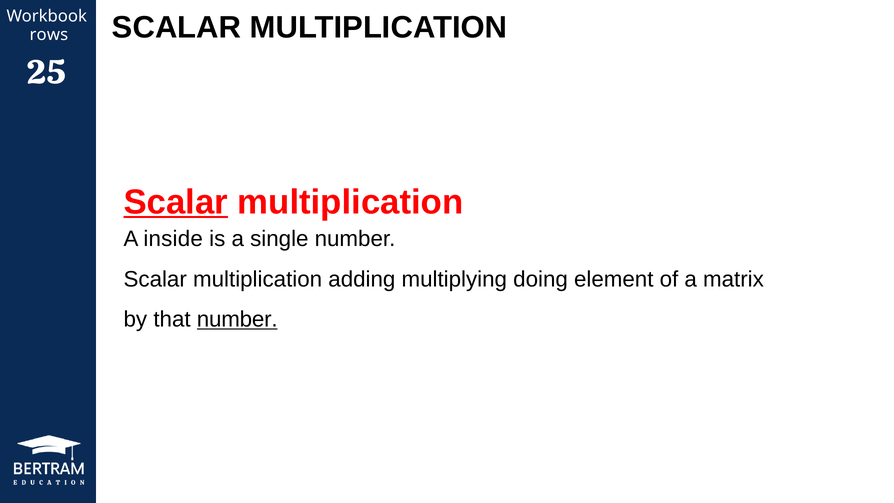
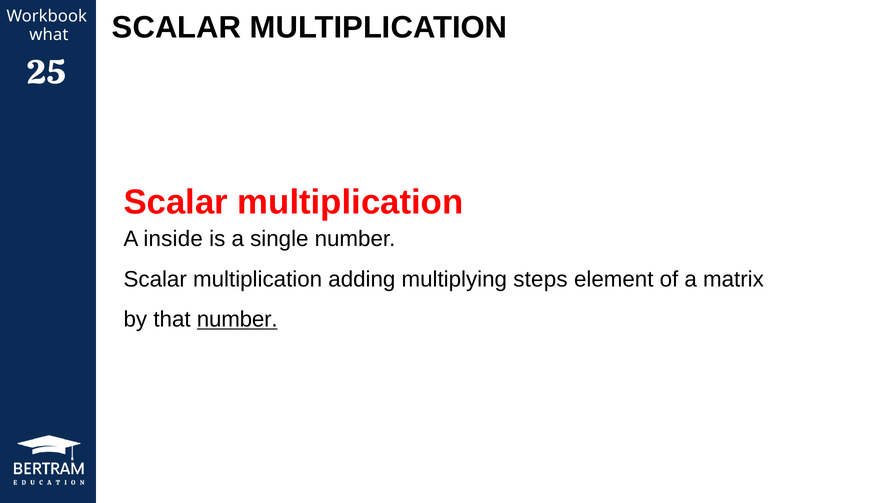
rows: rows -> what (49, 35)
Scalar underline: present -> none (176, 202)
doing: doing -> steps (540, 279)
